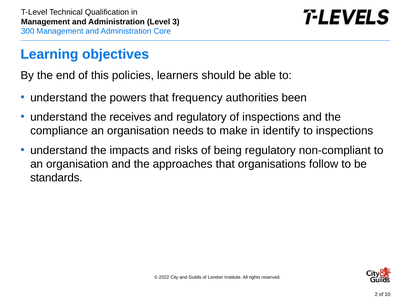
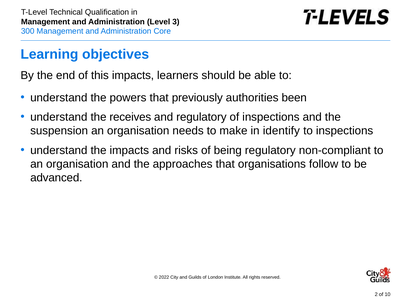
this policies: policies -> impacts (133, 76)
frequency: frequency -> previously (197, 98)
compliance: compliance -> suspension (59, 131)
standards: standards -> advanced (56, 178)
